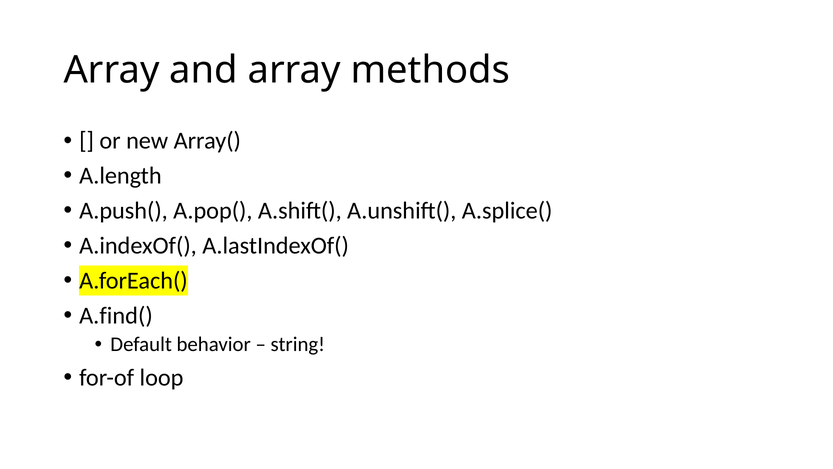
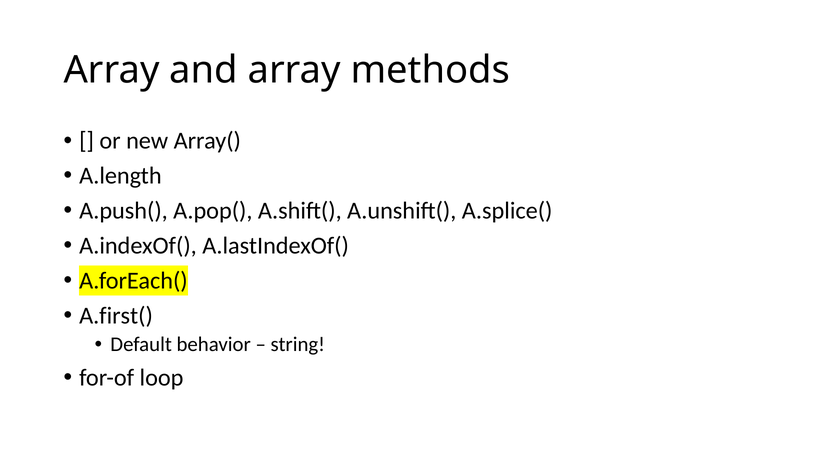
A.find(: A.find( -> A.first( (116, 315)
